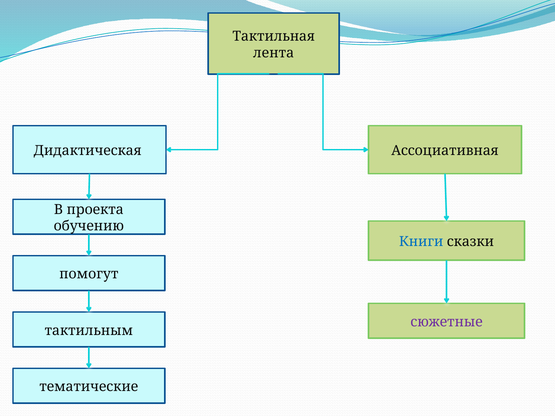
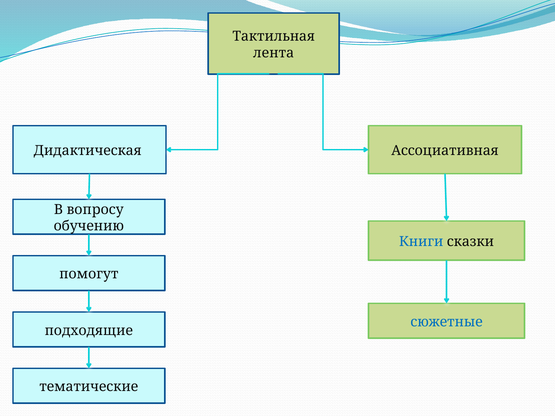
проекта: проекта -> вопросу (95, 210)
сюжетные colour: purple -> blue (447, 322)
тактильным: тактильным -> подходящие (89, 331)
